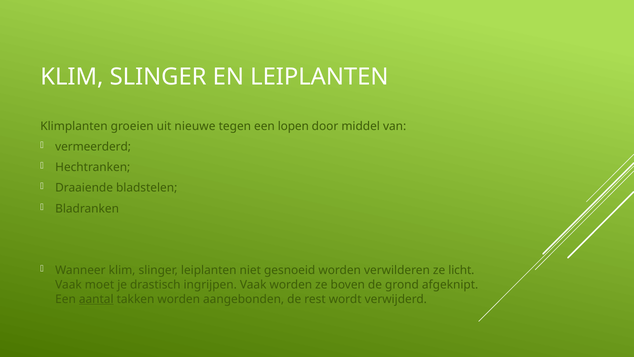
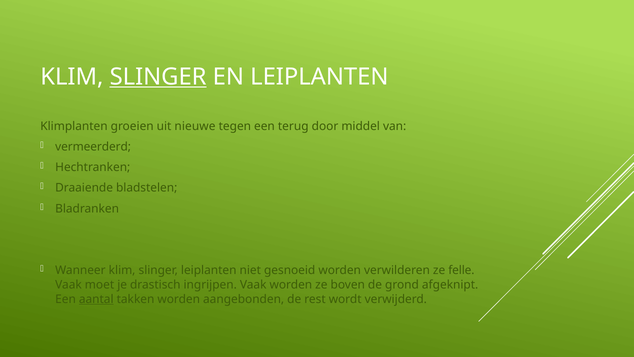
SLINGER underline: none -> present (158, 77)
lopen: lopen -> terug (293, 126)
licht: licht -> felle (461, 270)
